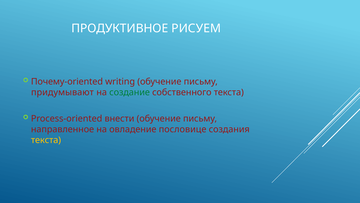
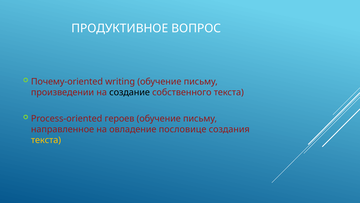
РИСУЕМ: РИСУЕМ -> ВОПРОС (196, 28)
придумывают: придумывают -> произведении (63, 92)
создание colour: green -> black (130, 92)
внести: внести -> героев (119, 118)
